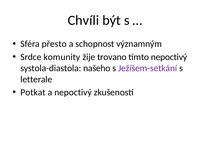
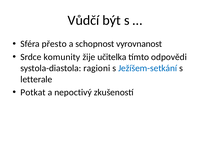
Chvíli: Chvíli -> Vůdčí (83, 20)
významným: významným -> vyrovnanost (139, 44)
trovano: trovano -> učitelka (112, 57)
tímto nepoctivý: nepoctivý -> odpovědi (169, 57)
našeho: našeho -> ragioni (97, 68)
Ježíšem-setkání colour: purple -> blue (148, 68)
